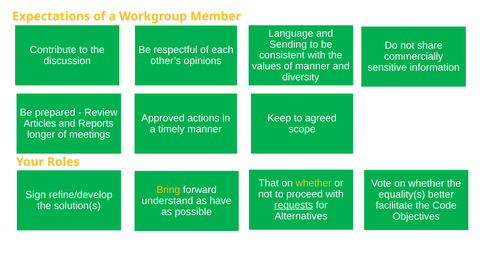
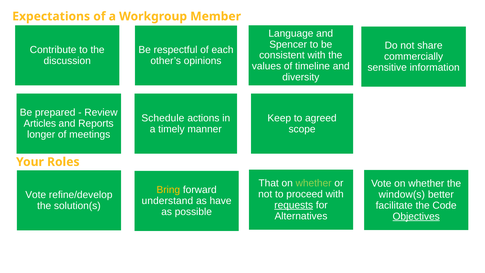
Sending: Sending -> Spencer (288, 44)
of manner: manner -> timeline (313, 66)
Approved: Approved -> Schedule (163, 118)
whether colour: yellow -> light green (314, 183)
equality(s: equality(s -> window(s (402, 194)
Sign: Sign -> Vote (36, 195)
Objectives underline: none -> present (416, 216)
